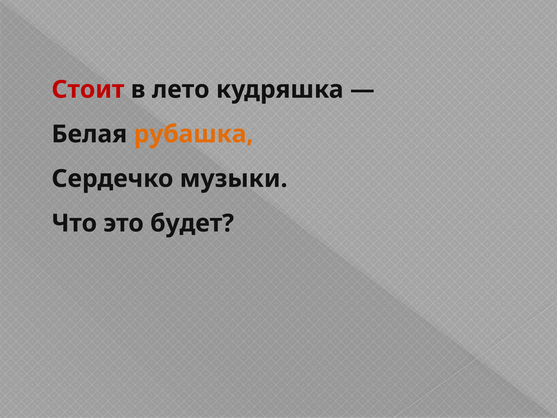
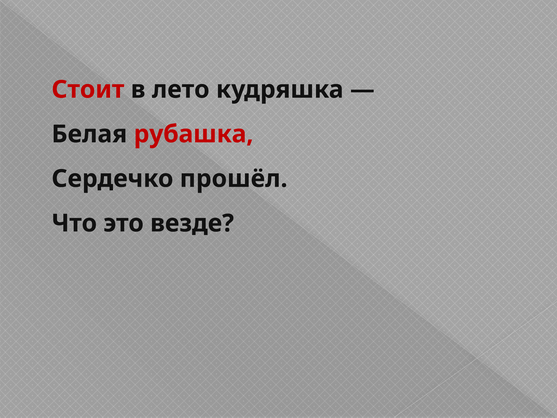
рубашка colour: orange -> red (194, 134)
музыки: музыки -> прошёл (234, 179)
будет: будет -> везде (192, 223)
